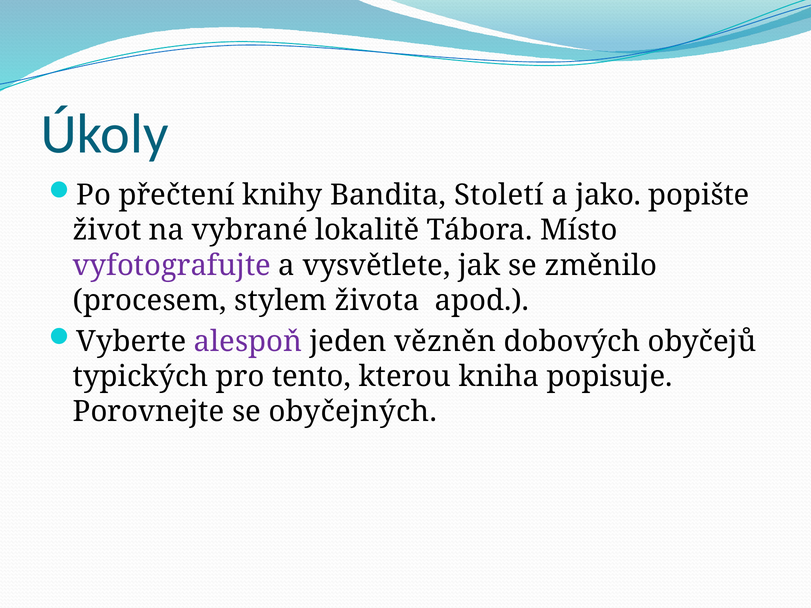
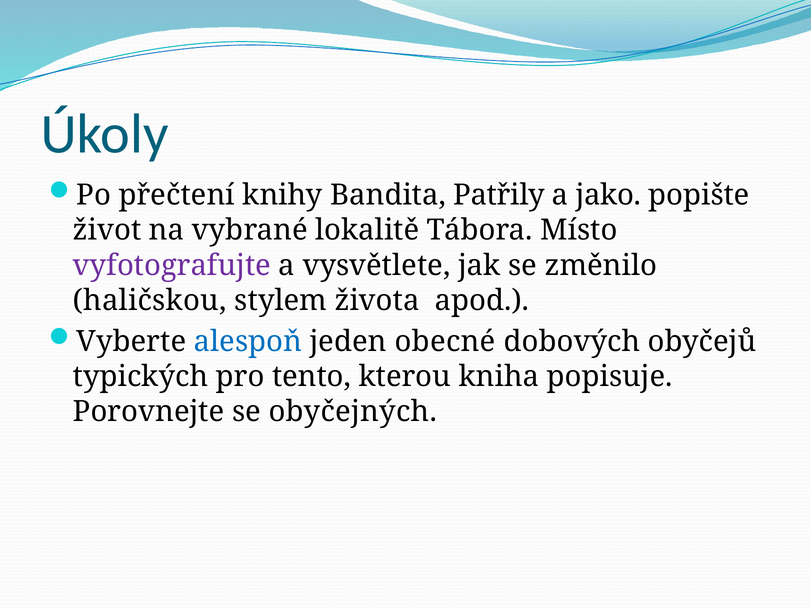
Století: Století -> Patřily (499, 195)
procesem: procesem -> haličskou (150, 301)
alespoň colour: purple -> blue (248, 342)
vězněn: vězněn -> obecné (445, 342)
